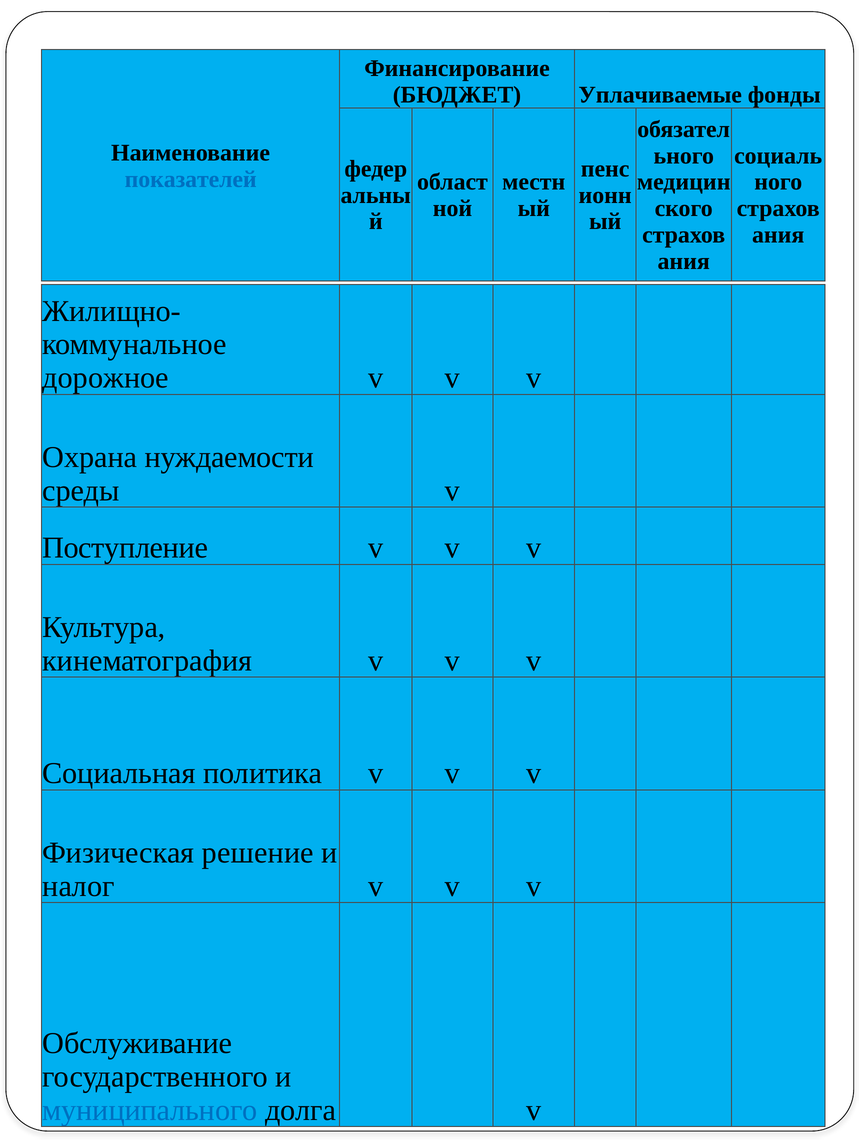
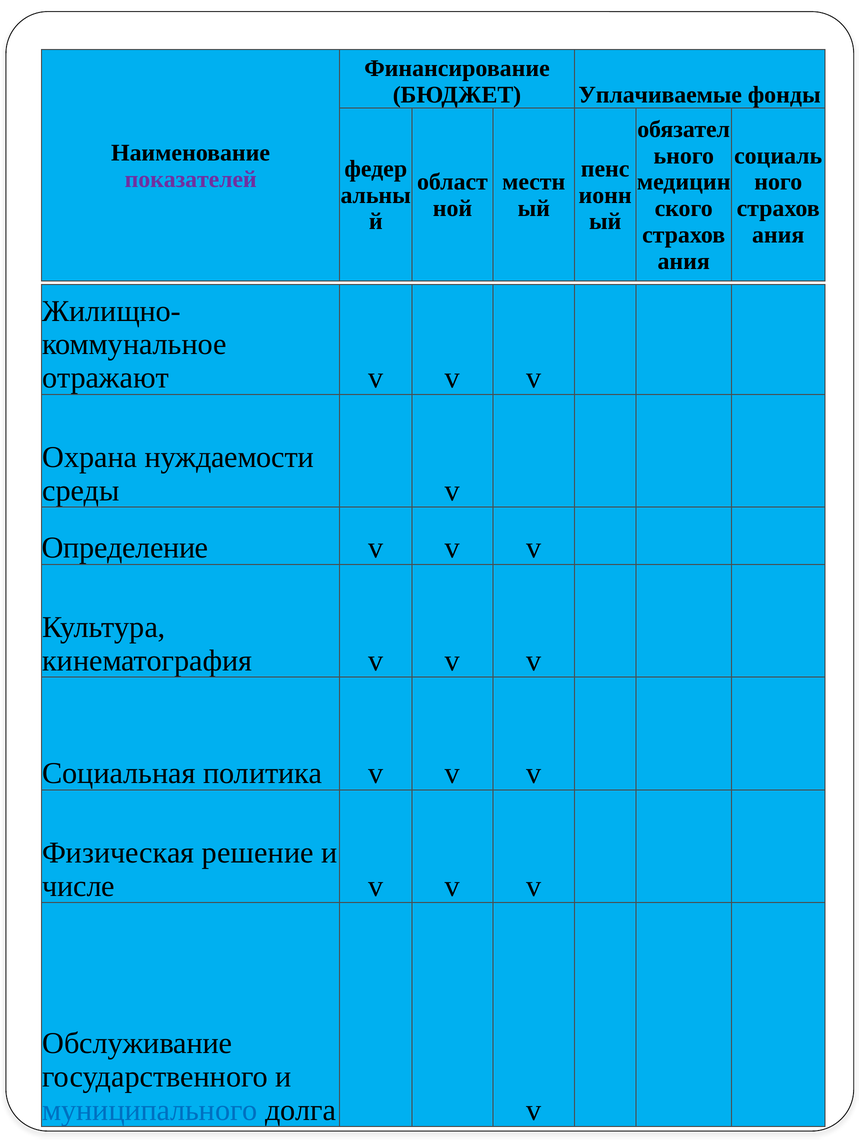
показателей colour: blue -> purple (191, 179)
дорожное: дорожное -> отражают (106, 378)
Поступление: Поступление -> Определение (125, 548)
налог: налог -> числе (79, 886)
